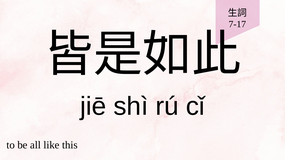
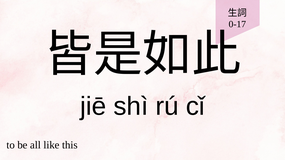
7-17: 7-17 -> 0-17 (237, 24)
